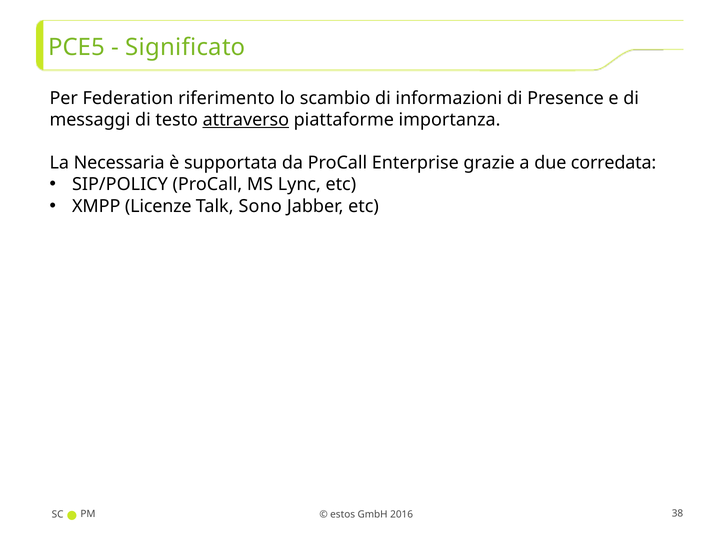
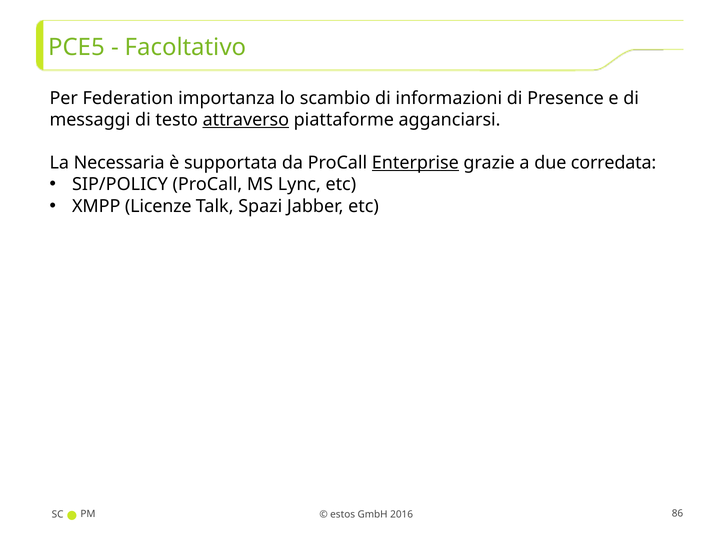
Significato: Significato -> Facoltativo (186, 47)
riferimento: riferimento -> importanza (227, 98)
importanza: importanza -> agganciarsi (450, 120)
Enterprise underline: none -> present (415, 163)
Sono: Sono -> Spazi (260, 206)
38: 38 -> 86 (677, 514)
